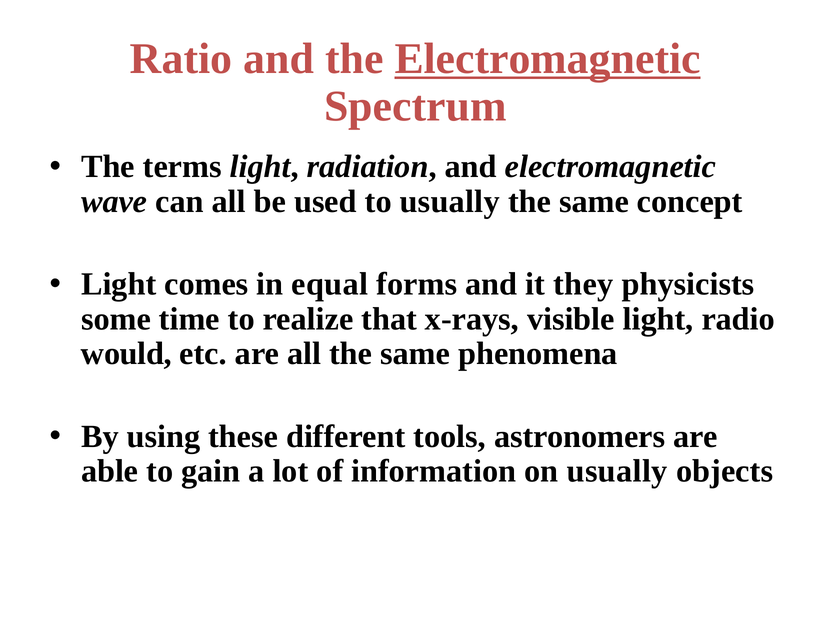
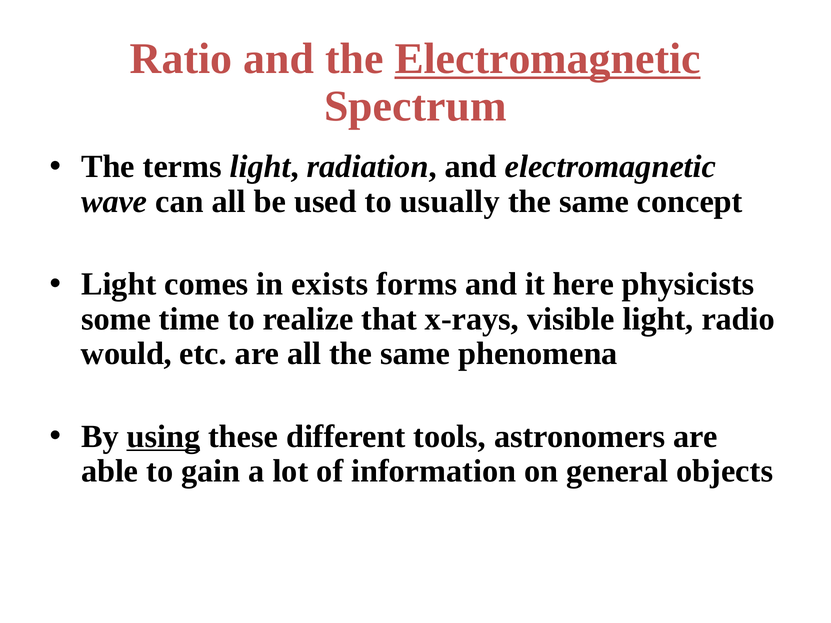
equal: equal -> exists (330, 284)
they: they -> here (583, 284)
using underline: none -> present (163, 437)
on usually: usually -> general (617, 471)
